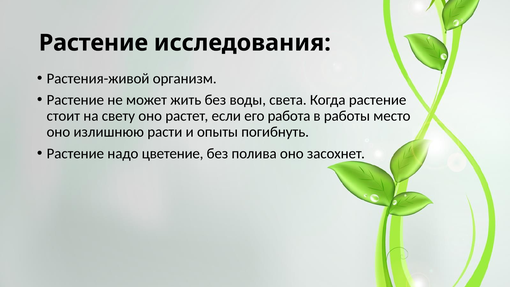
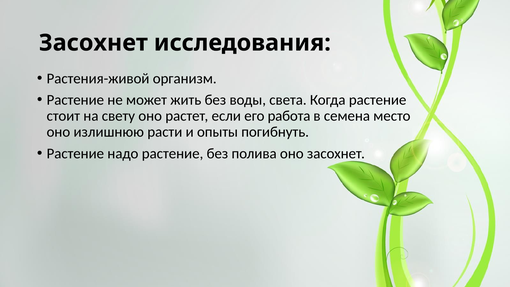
Растение: Растение -> Засохнет (93, 43)
работы: работы -> семена (347, 116)
надо цветение: цветение -> растение (173, 153)
